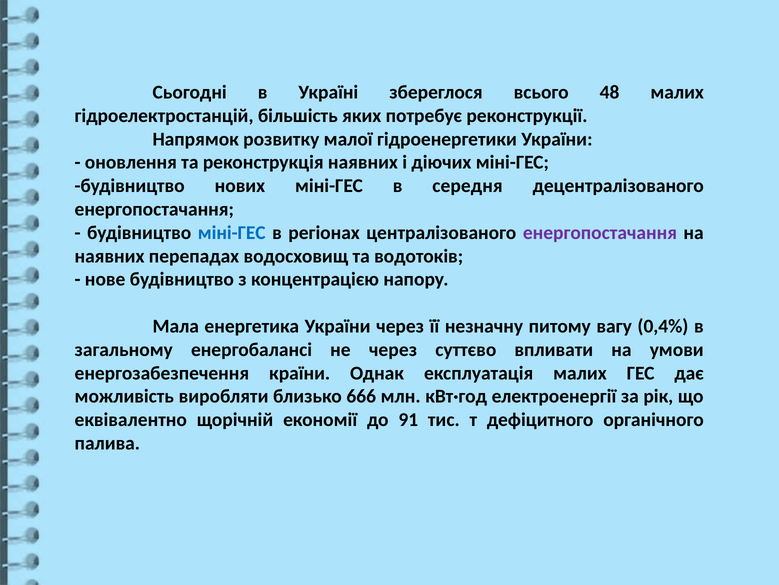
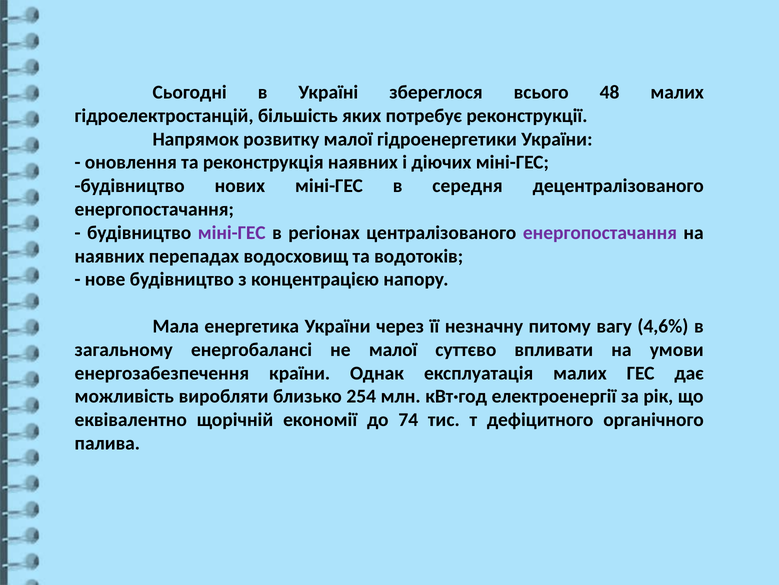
міні-ГЕС colour: blue -> purple (232, 232)
0,4%: 0,4% -> 4,6% (663, 326)
не через: через -> малої (393, 349)
666: 666 -> 254 (361, 396)
91: 91 -> 74 (408, 419)
